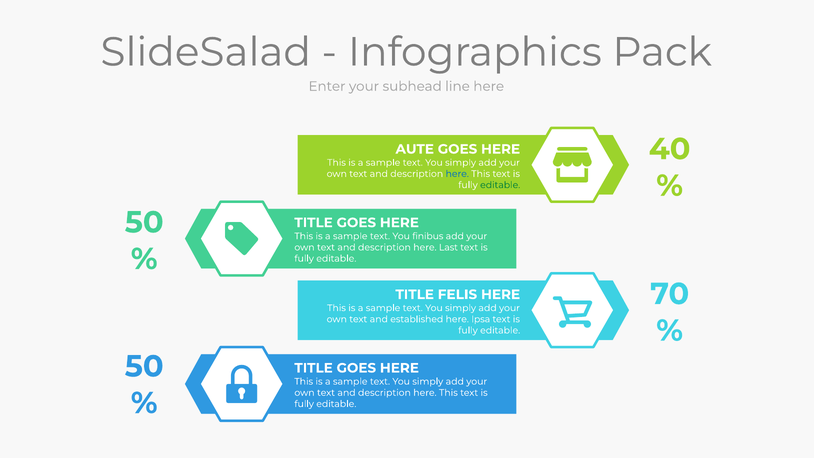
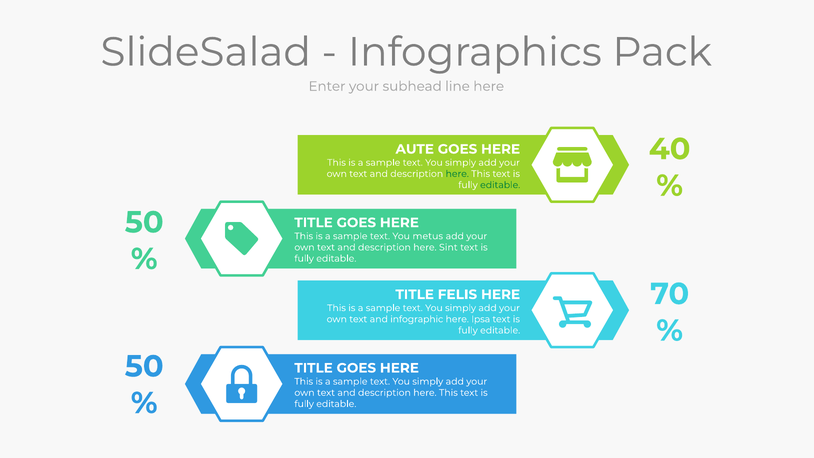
here colour: blue -> green (457, 174)
finibus: finibus -> metus (428, 236)
Last: Last -> Sint (448, 247)
established: established -> infographic (417, 319)
